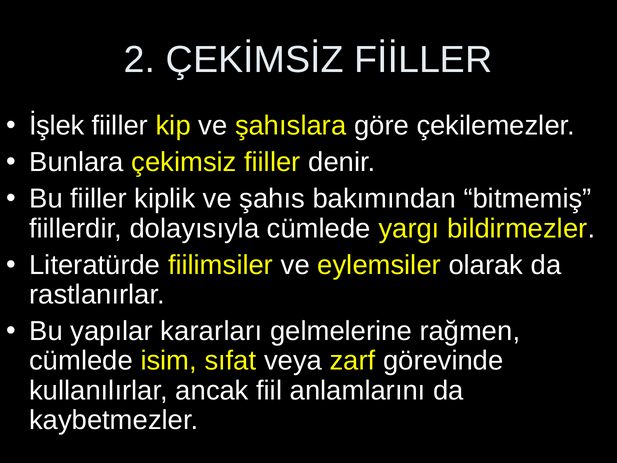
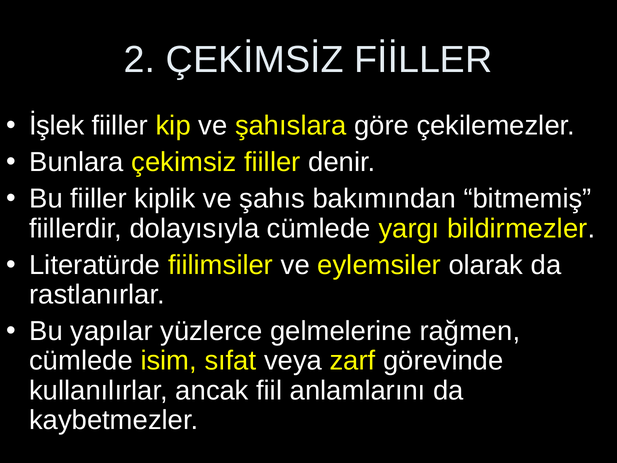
kararları: kararları -> yüzlerce (211, 331)
